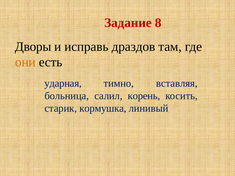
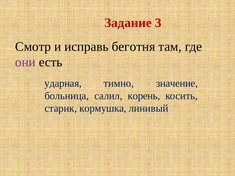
8: 8 -> 3 (158, 23)
Дворы: Дворы -> Смотр (33, 47)
драздов: драздов -> беготня (133, 47)
они colour: orange -> purple (25, 62)
вставляя: вставляя -> значение (177, 83)
